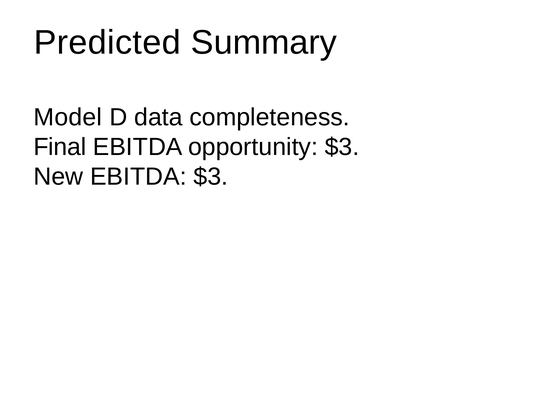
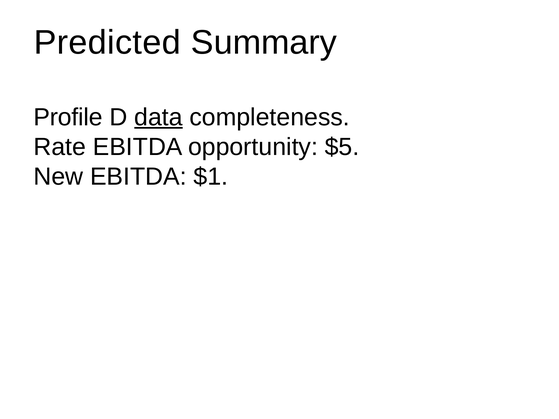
Model: Model -> Profile (68, 117)
data underline: none -> present (158, 117)
Final: Final -> Rate (60, 147)
opportunity $3: $3 -> $5 (342, 147)
EBITDA $3: $3 -> $1 (211, 177)
